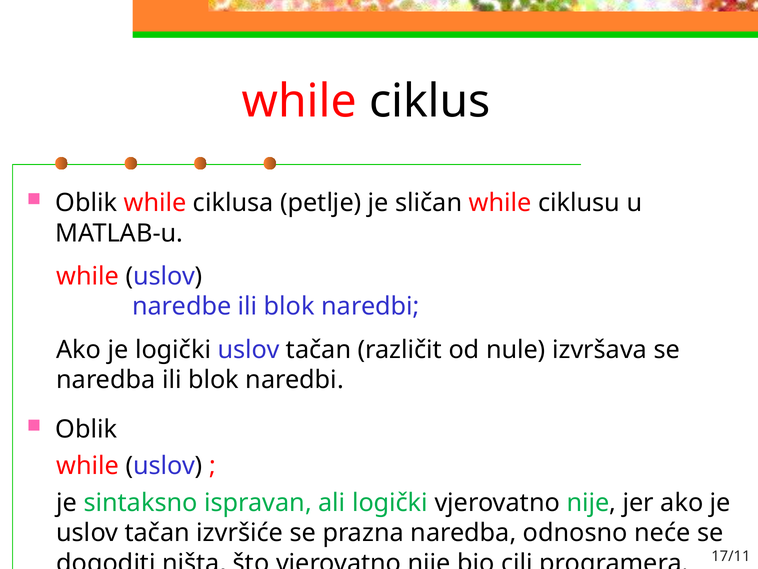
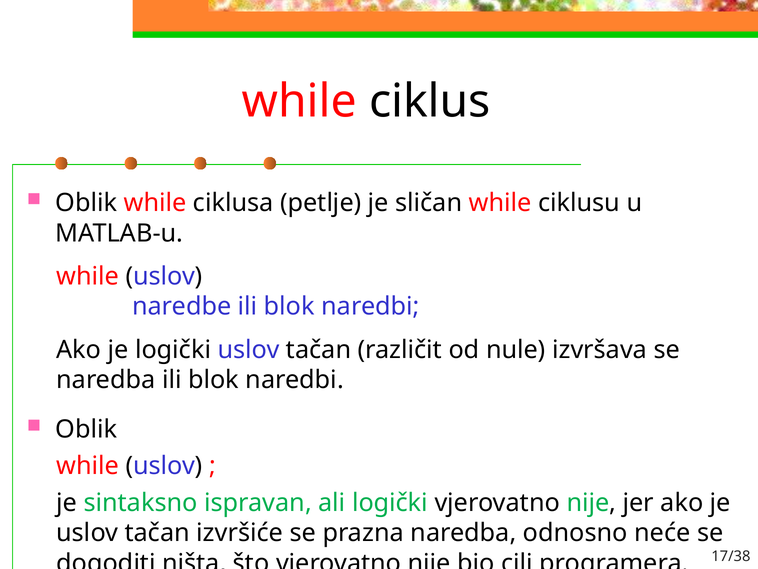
17/11: 17/11 -> 17/38 (731, 556)
